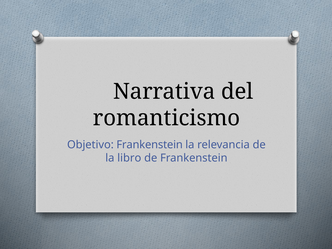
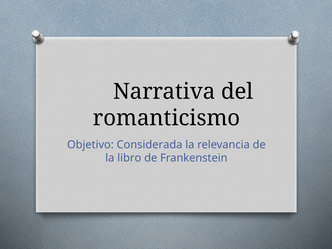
Objetivo Frankenstein: Frankenstein -> Considerada (150, 145)
